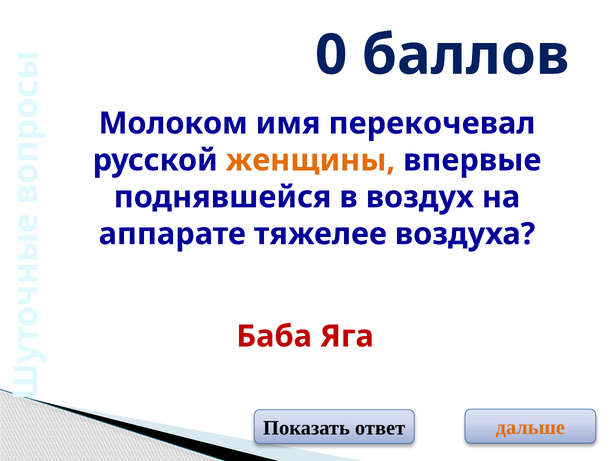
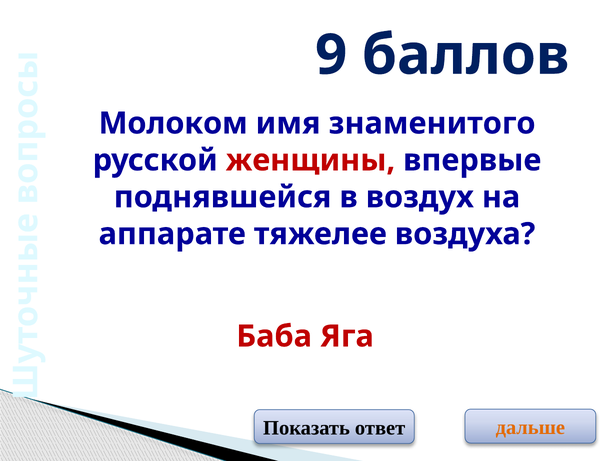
0: 0 -> 9 (331, 55)
перекочевал: перекочевал -> знаменитого (432, 123)
женщины colour: orange -> red (310, 160)
